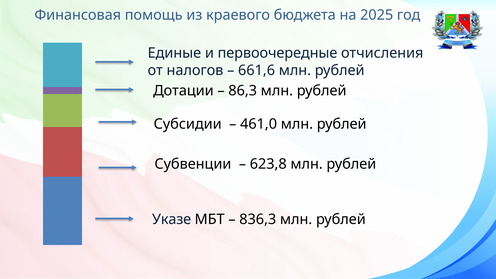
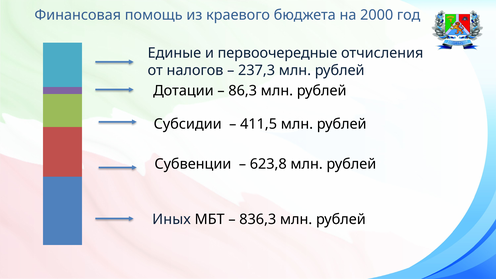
2025: 2025 -> 2000 (377, 15)
661,6: 661,6 -> 237,3 (257, 70)
461,0: 461,0 -> 411,5 (259, 124)
Указе: Указе -> Иных (171, 219)
